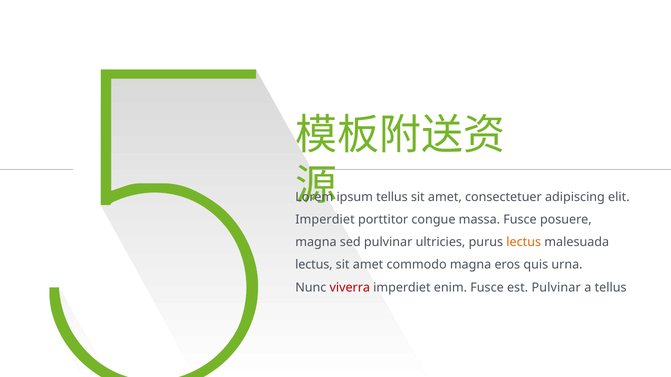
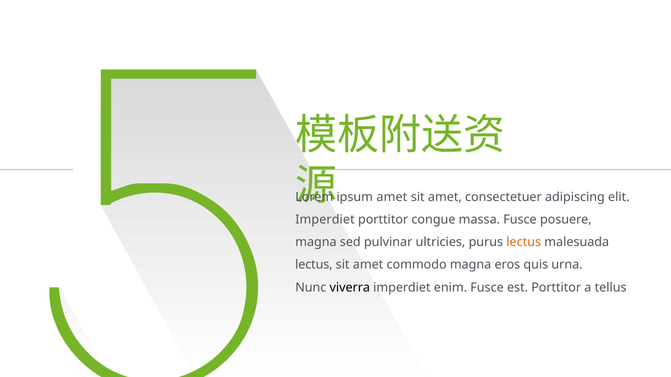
ipsum tellus: tellus -> amet (392, 197)
viverra colour: red -> black (350, 288)
est Pulvinar: Pulvinar -> Porttitor (556, 288)
